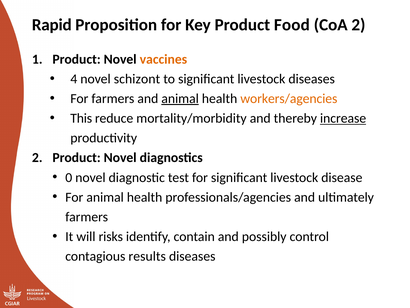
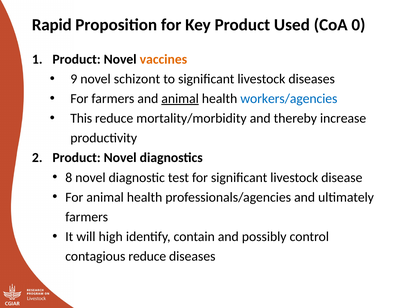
Food: Food -> Used (292, 25)
CoA 2: 2 -> 0 (358, 25)
4: 4 -> 9 (74, 79)
workers/agencies colour: orange -> blue (289, 99)
increase underline: present -> none (343, 118)
0: 0 -> 8 (69, 177)
risks: risks -> high (111, 236)
contagious results: results -> reduce (147, 256)
